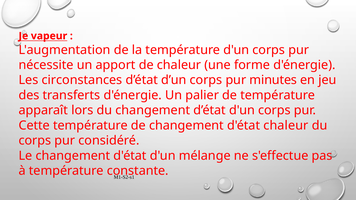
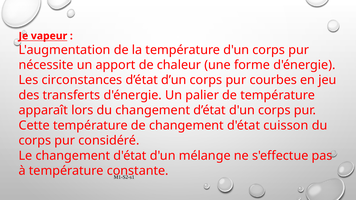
minutes: minutes -> courbes (273, 80)
d'état chaleur: chaleur -> cuisson (286, 126)
